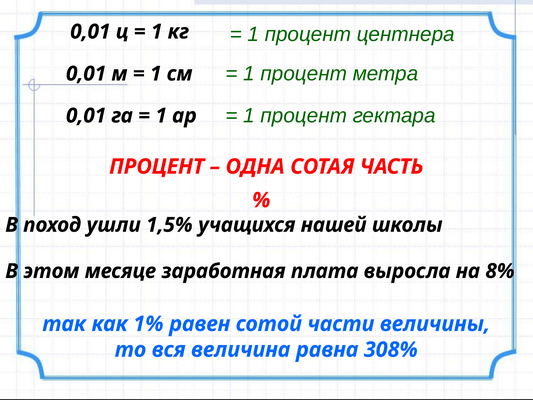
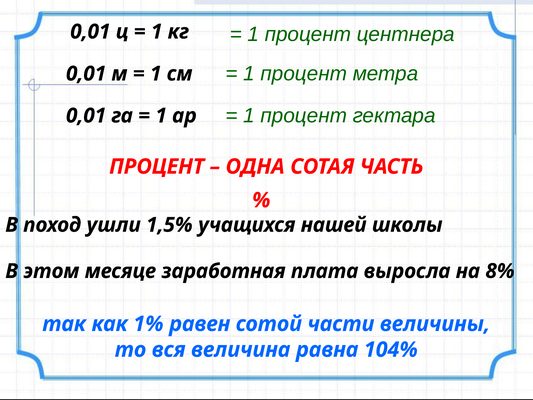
308%: 308% -> 104% (391, 350)
